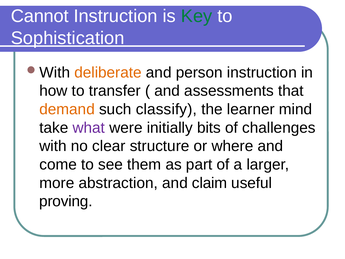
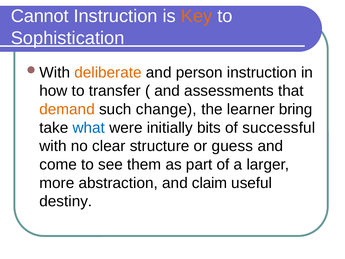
Key colour: green -> orange (197, 16)
classify: classify -> change (166, 109)
mind: mind -> bring (296, 109)
what colour: purple -> blue (89, 128)
challenges: challenges -> successful (279, 128)
where: where -> guess (232, 146)
proving: proving -> destiny (66, 201)
